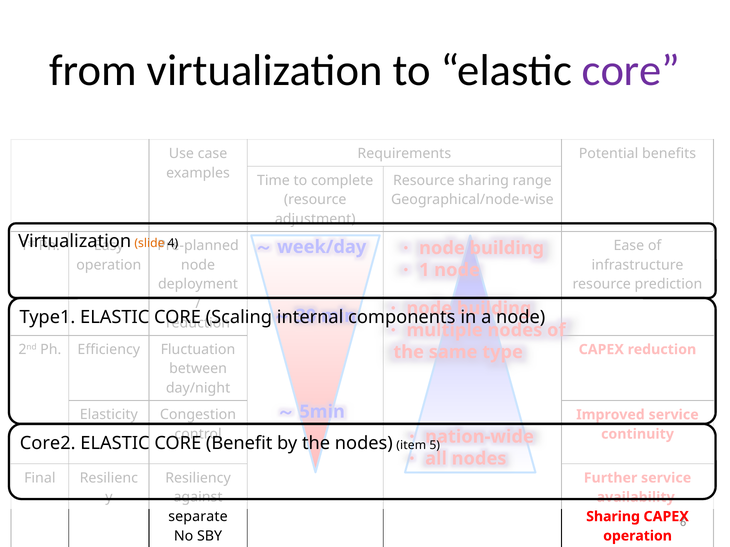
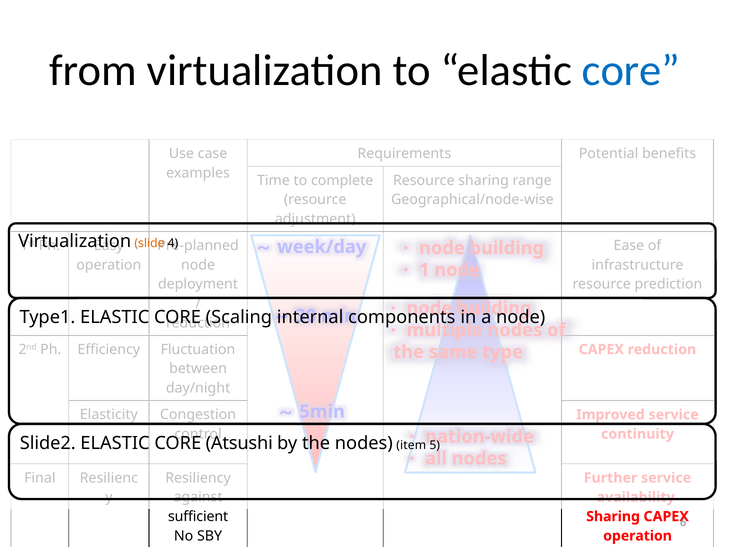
core colour: purple -> blue (631, 71)
Core2: Core2 -> Slide2 (48, 444)
Benefit: Benefit -> Atsushi (239, 444)
separate: separate -> sufficient (198, 517)
